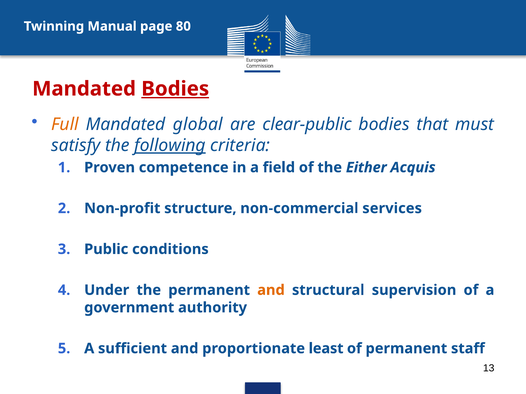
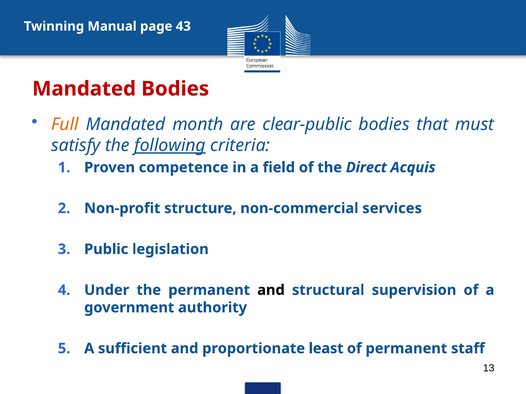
80: 80 -> 43 (183, 26)
Bodies underline: present -> none (175, 89)
global: global -> month (198, 125)
Either: Either -> Direct (366, 168)
conditions: conditions -> legislation (170, 249)
and colour: orange -> black (271, 290)
